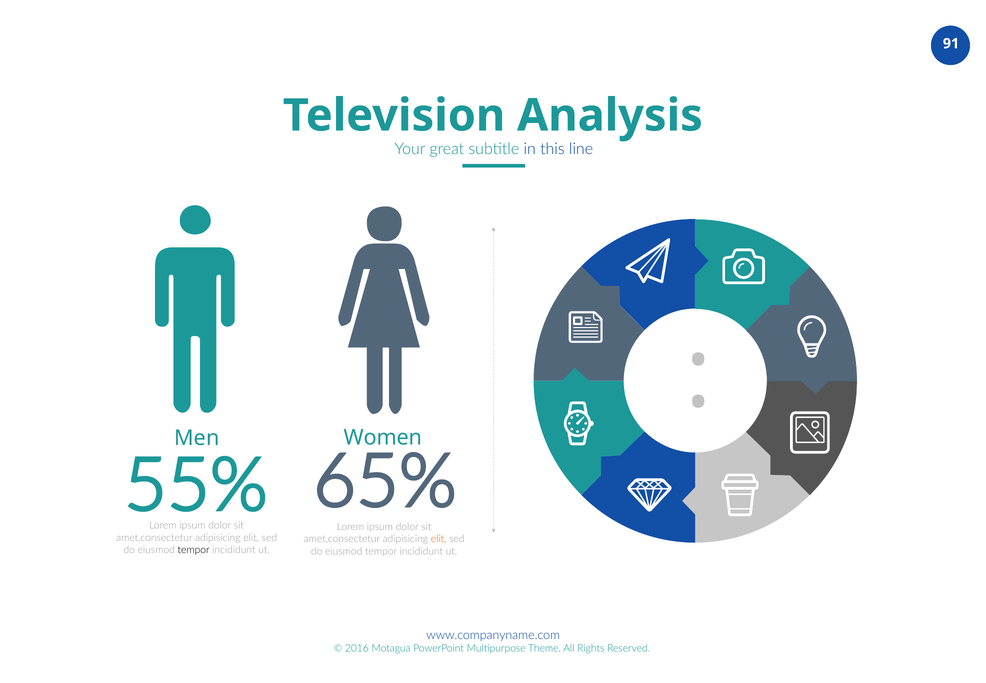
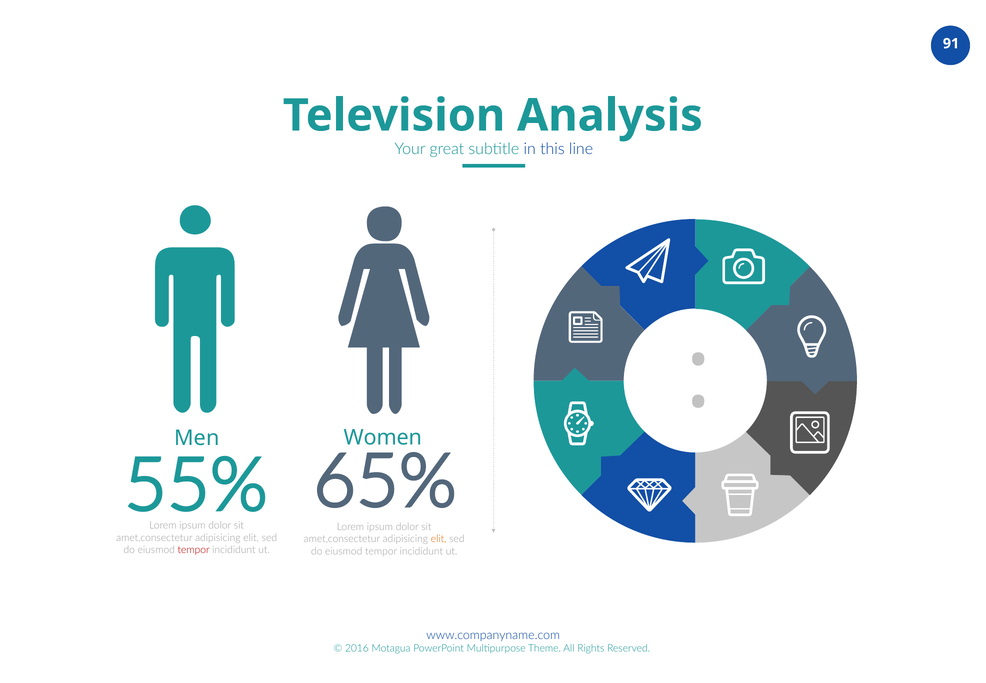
tempor colour: black -> red (194, 550)
